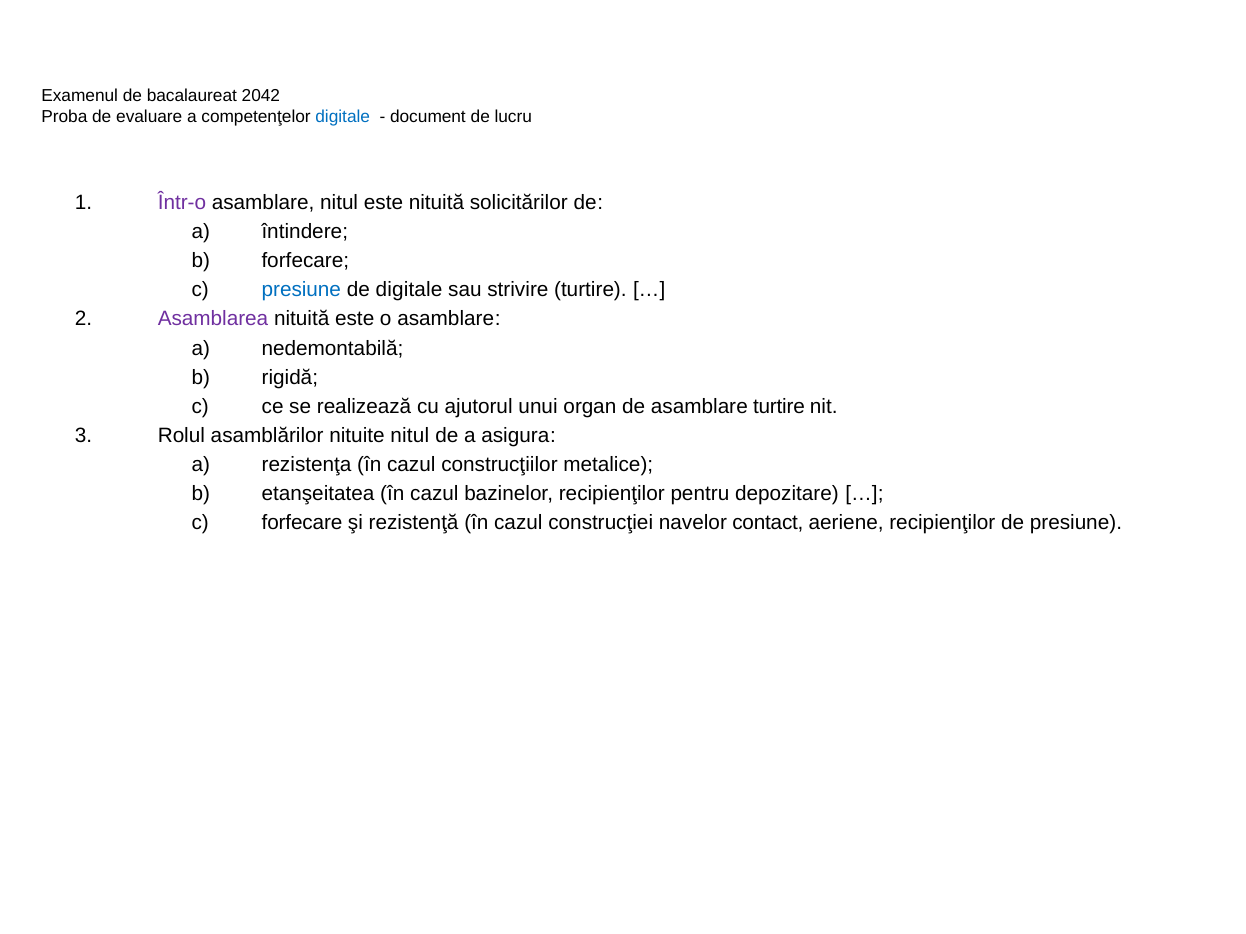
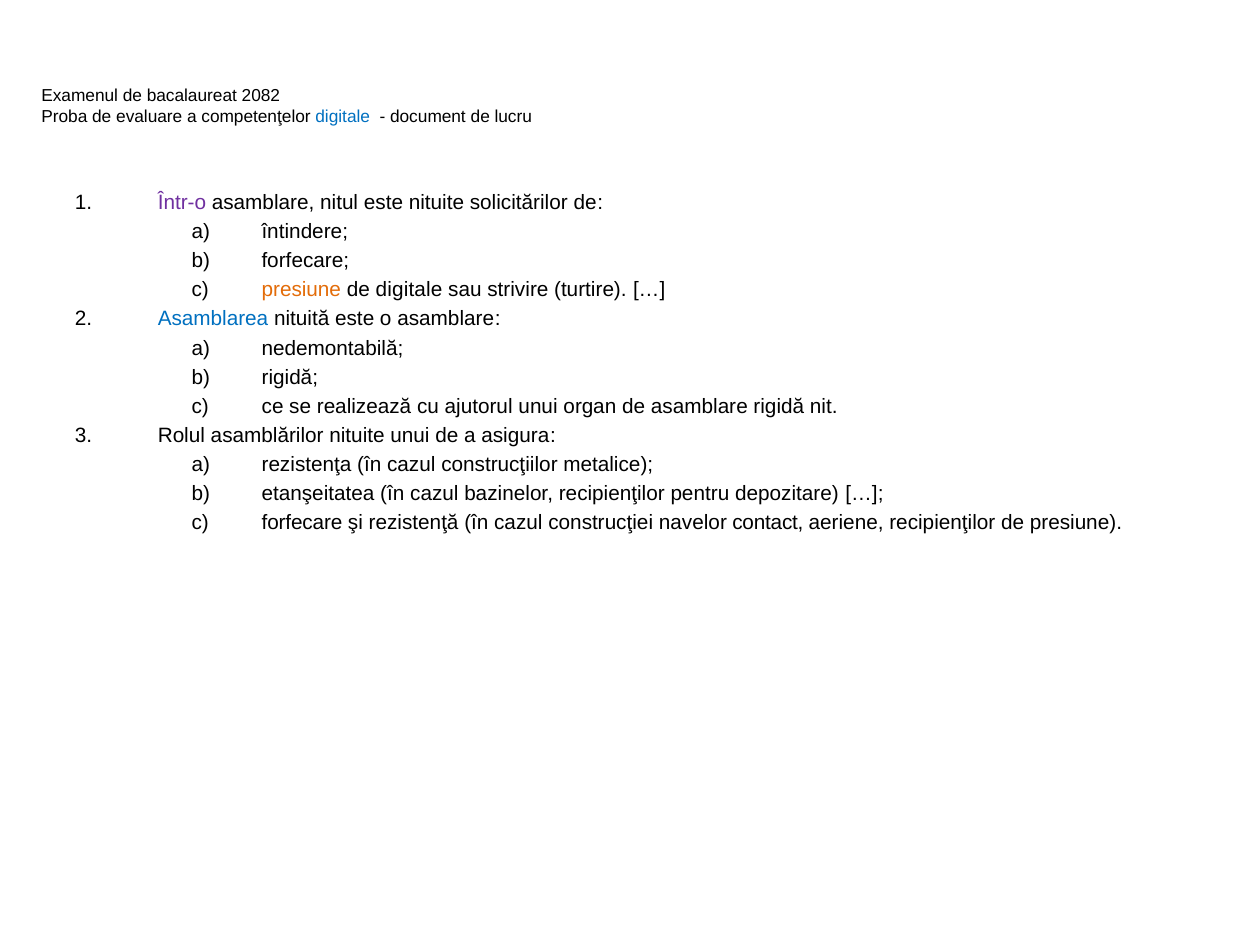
2042: 2042 -> 2082 (261, 96)
este nituită: nituită -> nituite (436, 203)
presiune colour: blue -> orange (301, 290)
Asamblarea colour: purple -> blue (213, 319)
asamblare turtire: turtire -> rigidă (779, 407)
nituite nitul: nitul -> unui (410, 436)
